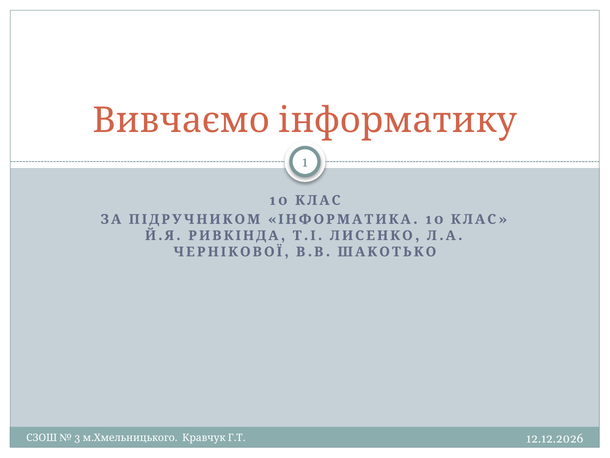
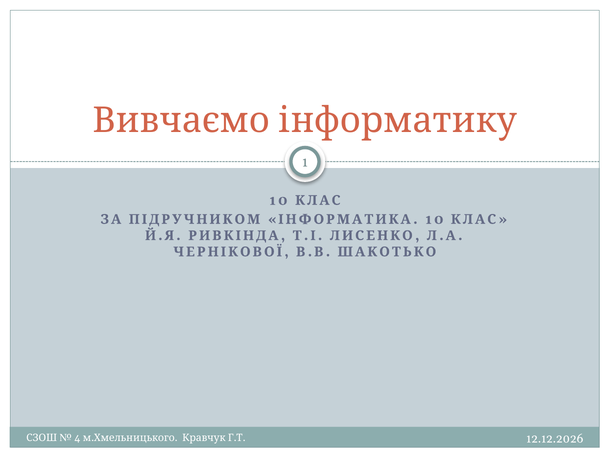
3: 3 -> 4 (77, 437)
